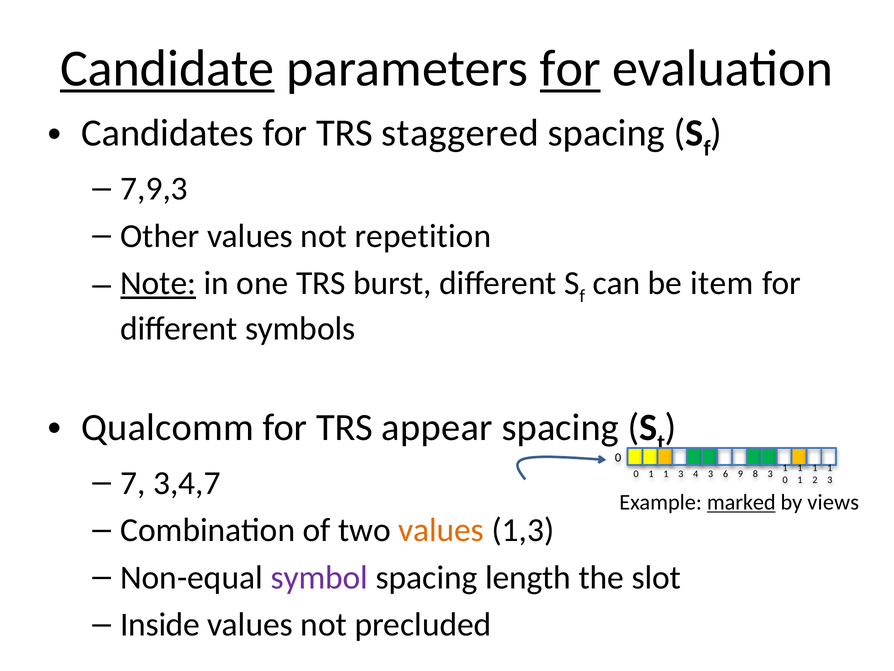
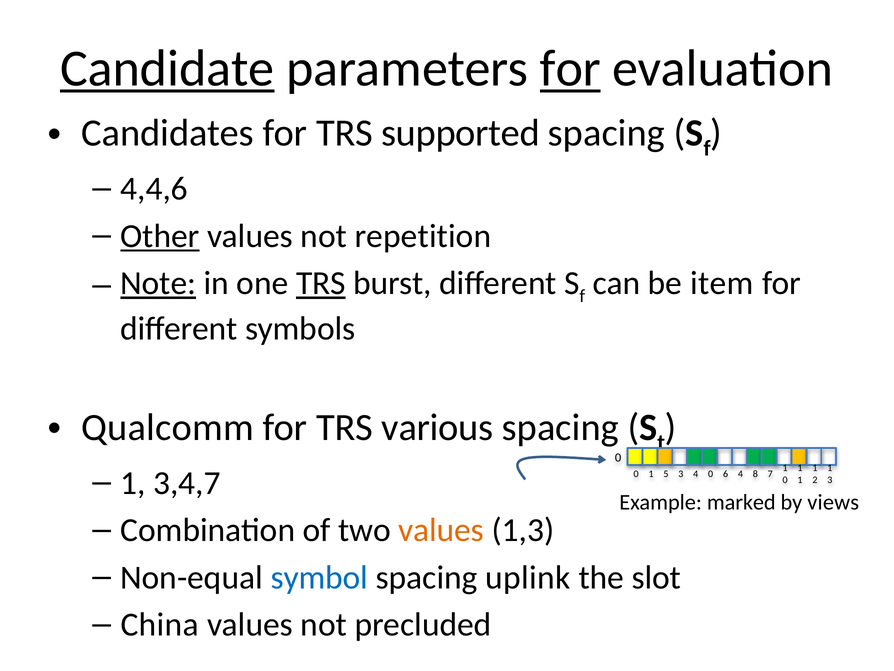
staggered: staggered -> supported (461, 133)
7,9,3: 7,9,3 -> 4,4,6 (154, 189)
Other underline: none -> present (160, 236)
TRS underline: none -> present (321, 283)
appear: appear -> various (437, 427)
7: 7 -> 1 (133, 483)
1: 1 -> 5 (666, 474)
4 3: 3 -> 0 (711, 474)
6 9: 9 -> 4 (740, 474)
8 3: 3 -> 7 (770, 474)
marked underline: present -> none (741, 502)
symbol colour: purple -> blue (319, 577)
length: length -> uplink (528, 577)
Inside: Inside -> China (160, 624)
